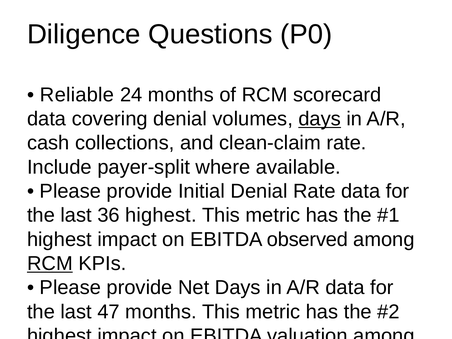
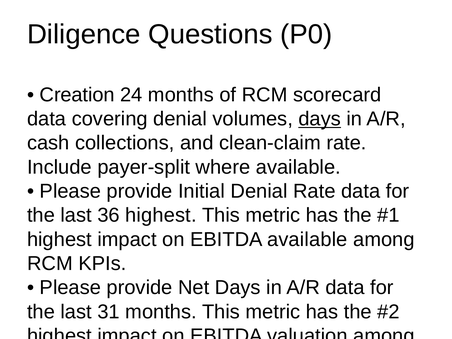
Reliable: Reliable -> Creation (77, 95)
EBITDA observed: observed -> available (307, 239)
RCM underline: present -> none (50, 264)
47: 47 -> 31 (109, 312)
